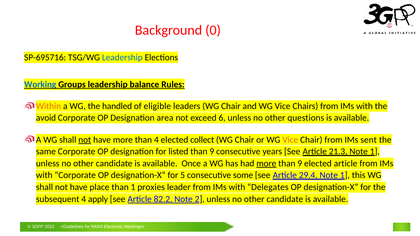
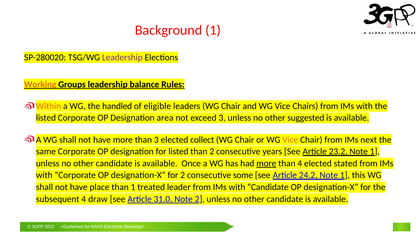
Background 0: 0 -> 1 (213, 30)
SP-695716: SP-695716 -> SP-280020 (45, 57)
Leadership colour: blue -> purple (122, 57)
Working colour: blue -> orange (40, 84)
avoid: avoid -> listed (46, 118)
exceed 6: 6 -> 3 (222, 118)
questions: questions -> suggested (306, 118)
not underline: present -> none (85, 140)
than 4: 4 -> 3 (156, 140)
sent: sent -> next (369, 140)
9: 9 -> 2 (212, 152)
21.3: 21.3 -> 23.2 (338, 152)
9: 9 -> 4 (300, 164)
elected article: article -> stated (346, 164)
for 5: 5 -> 2 (183, 175)
29.4: 29.4 -> 24.2 (308, 175)
proxies: proxies -> treated (151, 187)
with Delegates: Delegates -> Candidate (268, 187)
apply: apply -> draw (98, 199)
82.2: 82.2 -> 31.0 (163, 199)
